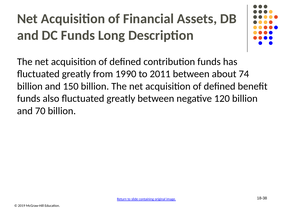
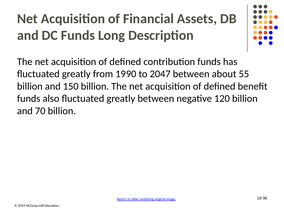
2011: 2011 -> 2047 (160, 74)
74: 74 -> 55 (244, 74)
